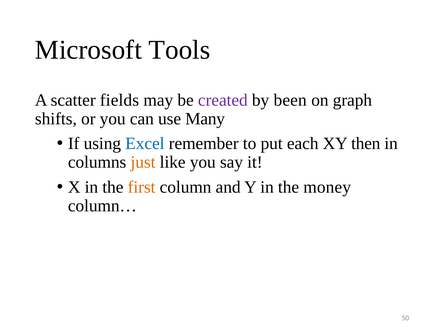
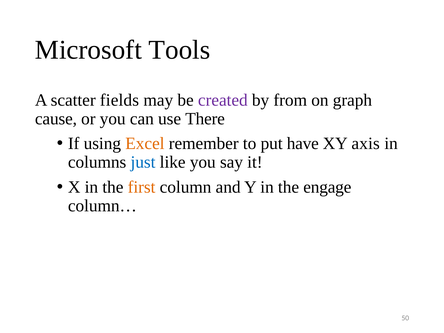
been: been -> from (290, 100)
shifts: shifts -> cause (56, 119)
Many: Many -> There (205, 119)
Excel colour: blue -> orange (145, 144)
each: each -> have (303, 144)
then: then -> axis (366, 144)
just colour: orange -> blue (143, 162)
money: money -> engage (327, 187)
